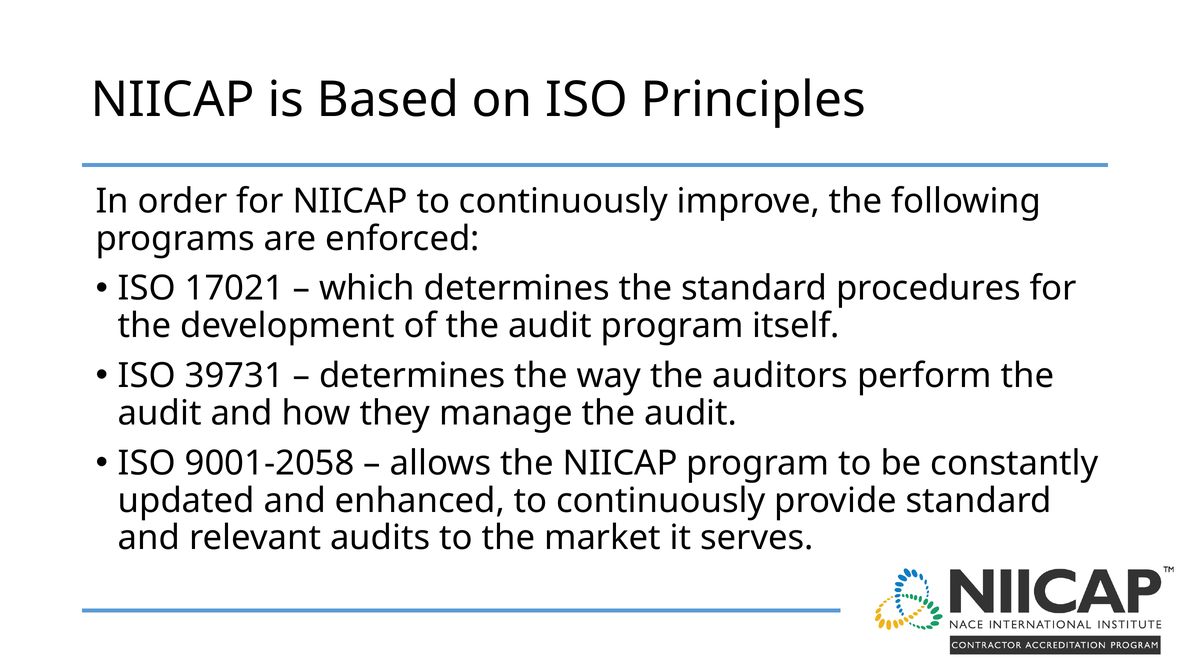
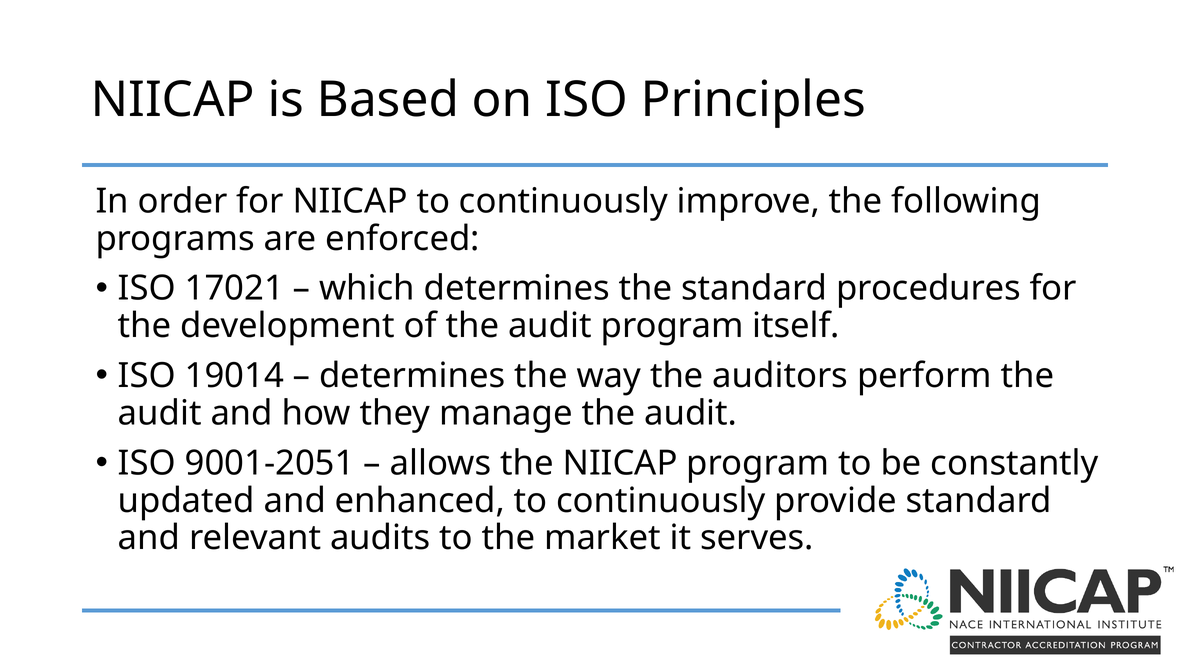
39731: 39731 -> 19014 (234, 376)
9001-2058: 9001-2058 -> 9001-2051 (270, 463)
